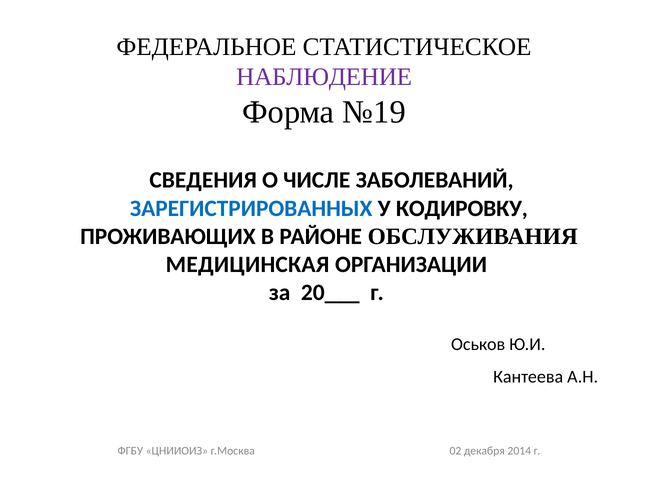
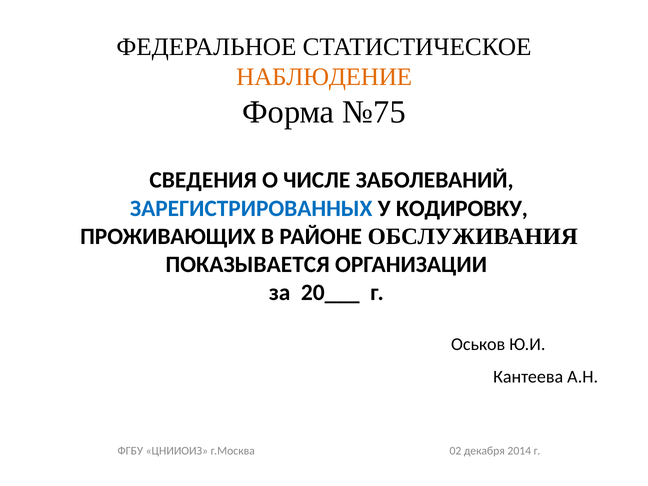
НАБЛЮДЕНИЕ colour: purple -> orange (324, 77)
№19: №19 -> №75 (374, 112)
МЕДИЦИНСКАЯ: МЕДИЦИНСКАЯ -> ПОКАЗЫВАЕТСЯ (248, 264)
